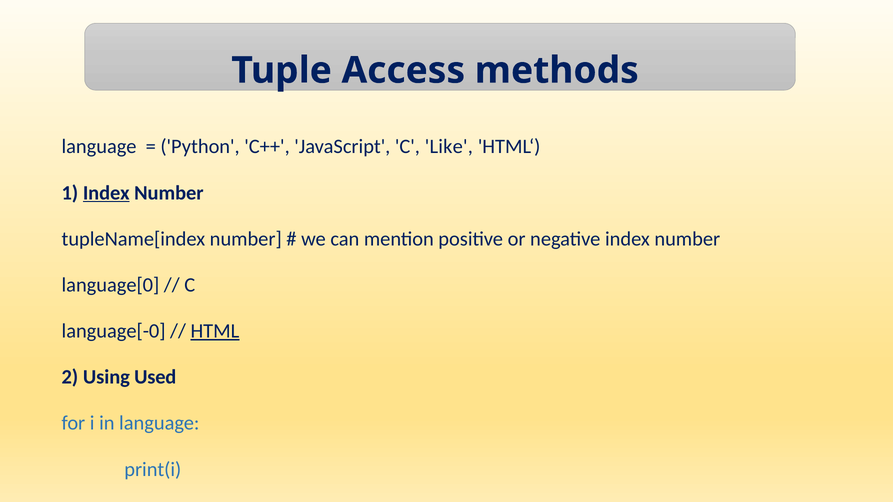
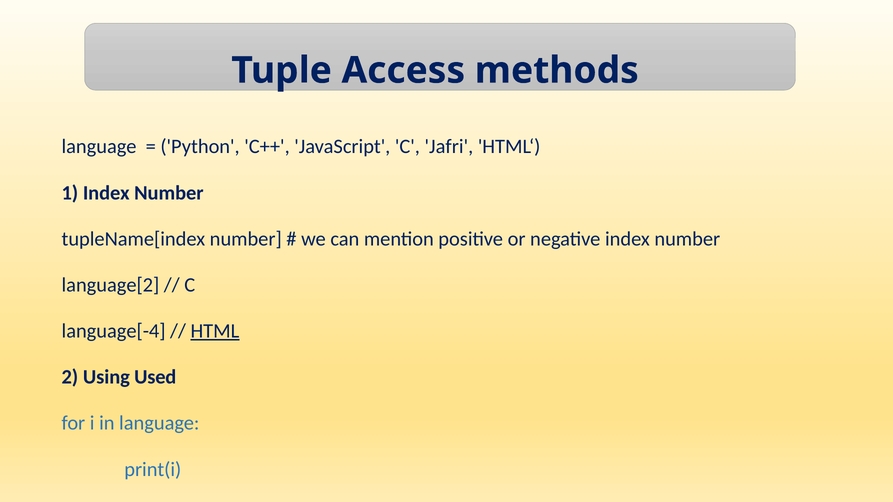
Like: Like -> Jafri (449, 147)
Index underline: present -> none (106, 193)
language[0: language[0 -> language[2 (110, 285)
language[-0: language[-0 -> language[-4 (114, 331)
